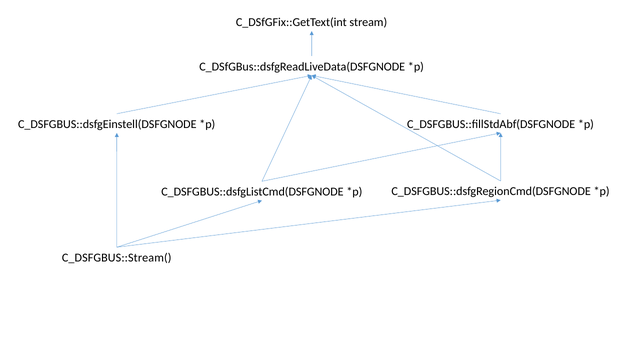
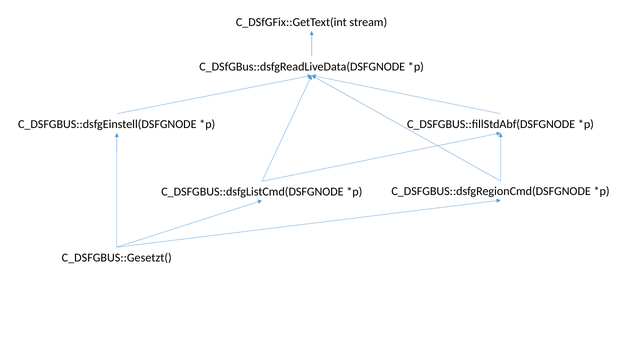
C_DSFGBUS::Stream(: C_DSFGBUS::Stream( -> C_DSFGBUS::Gesetzt( (117, 258)
